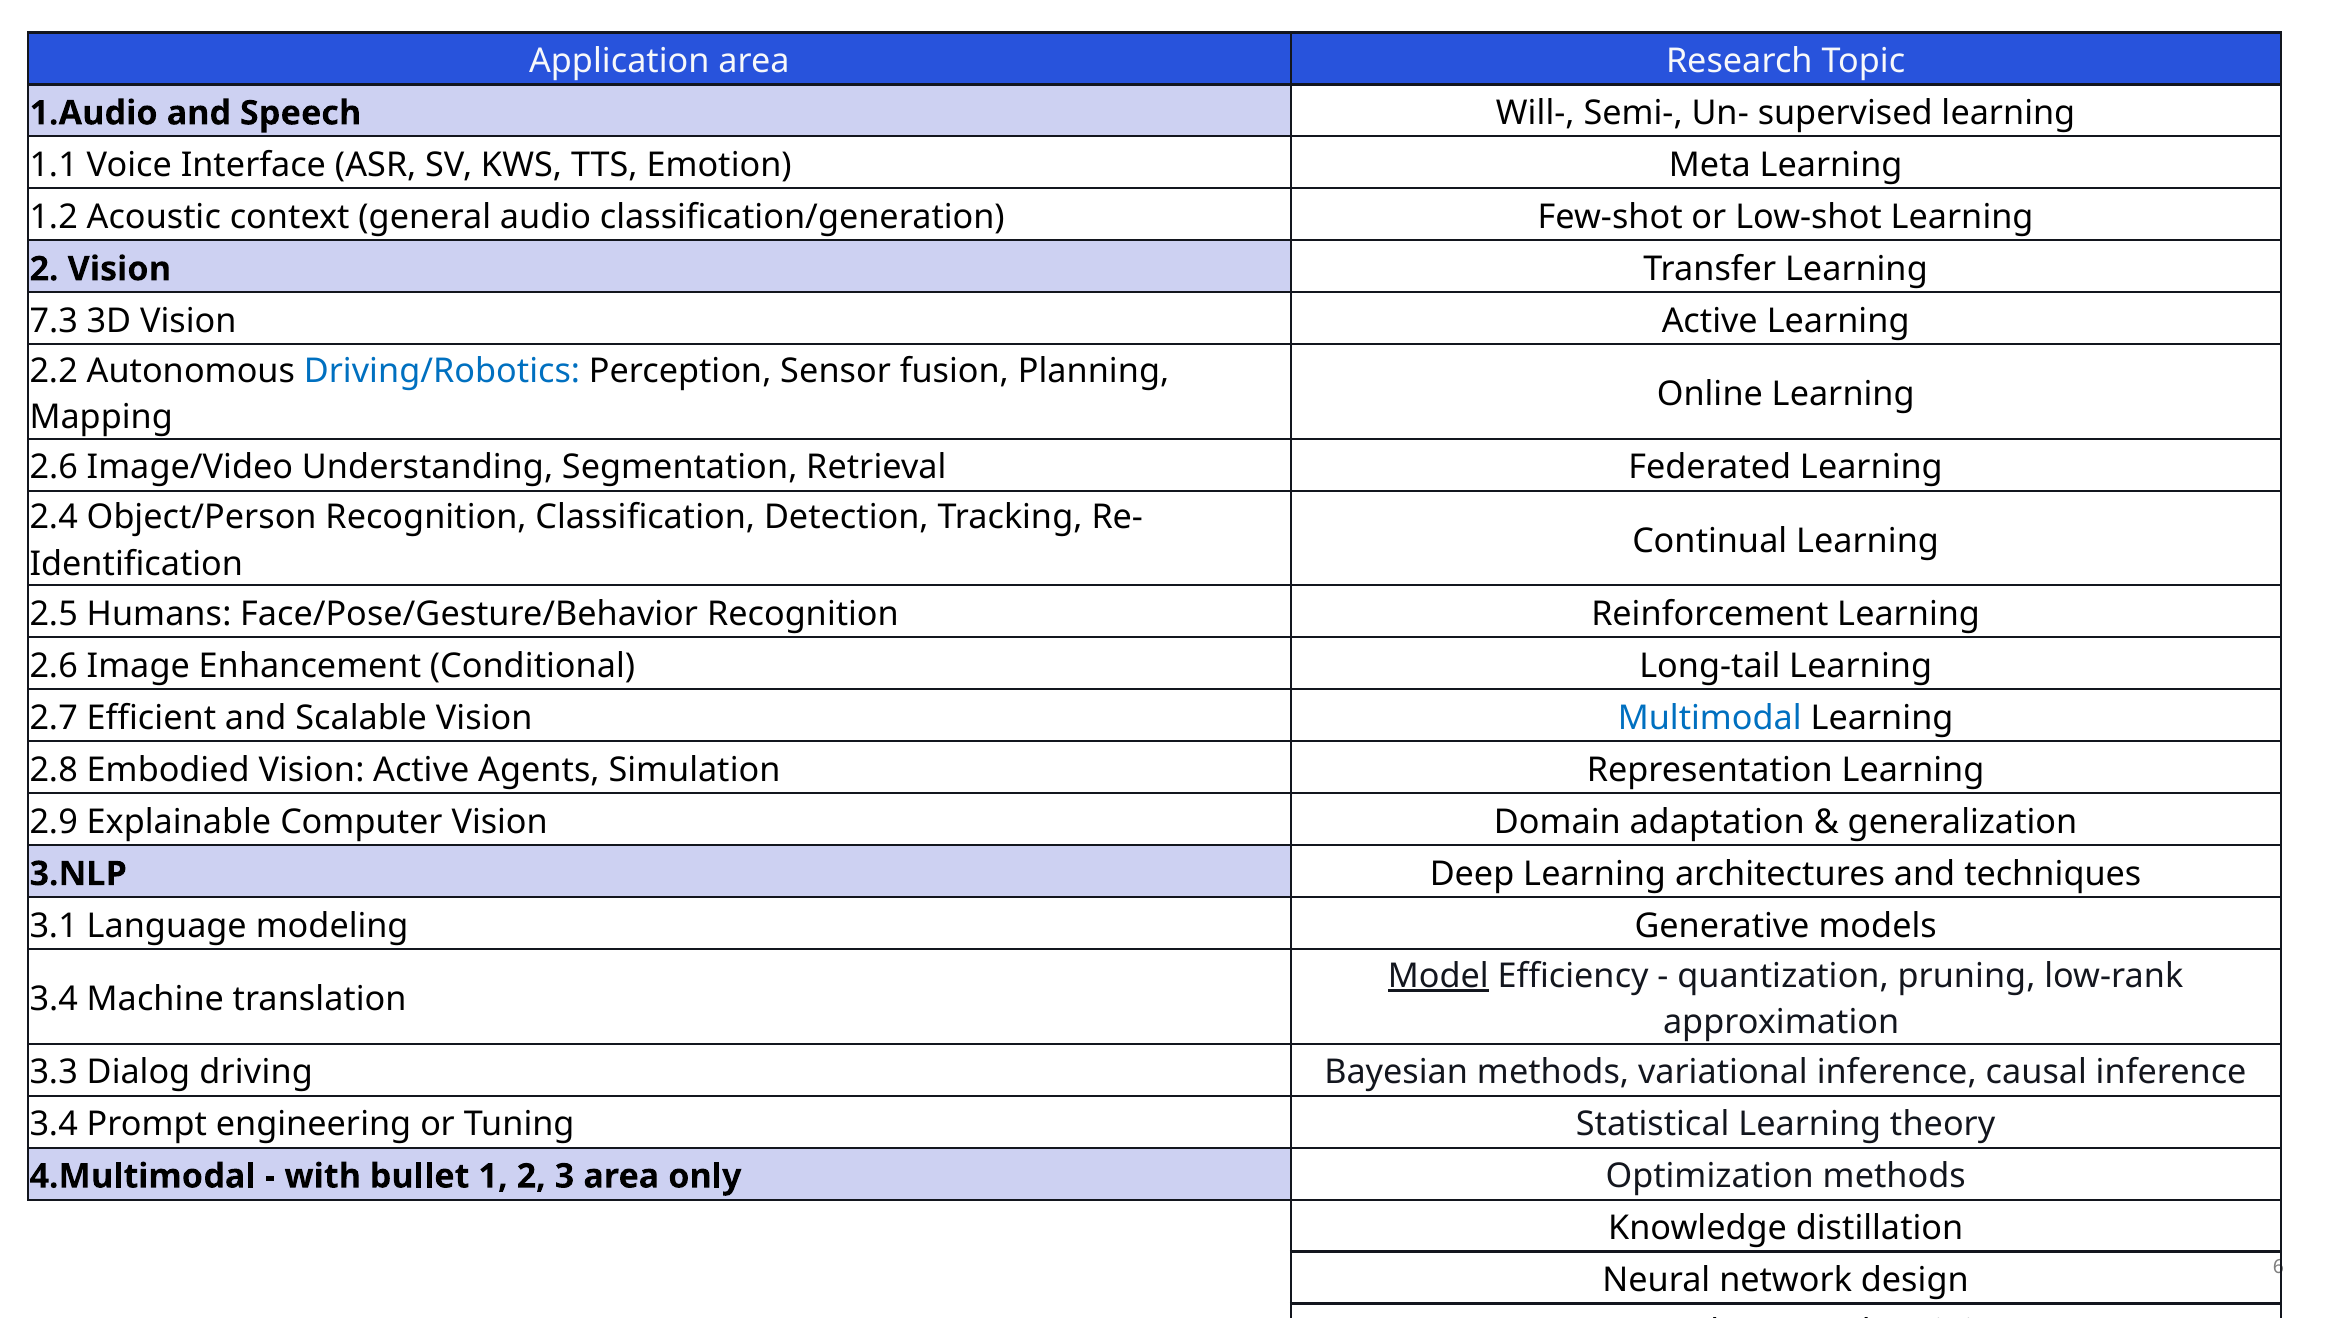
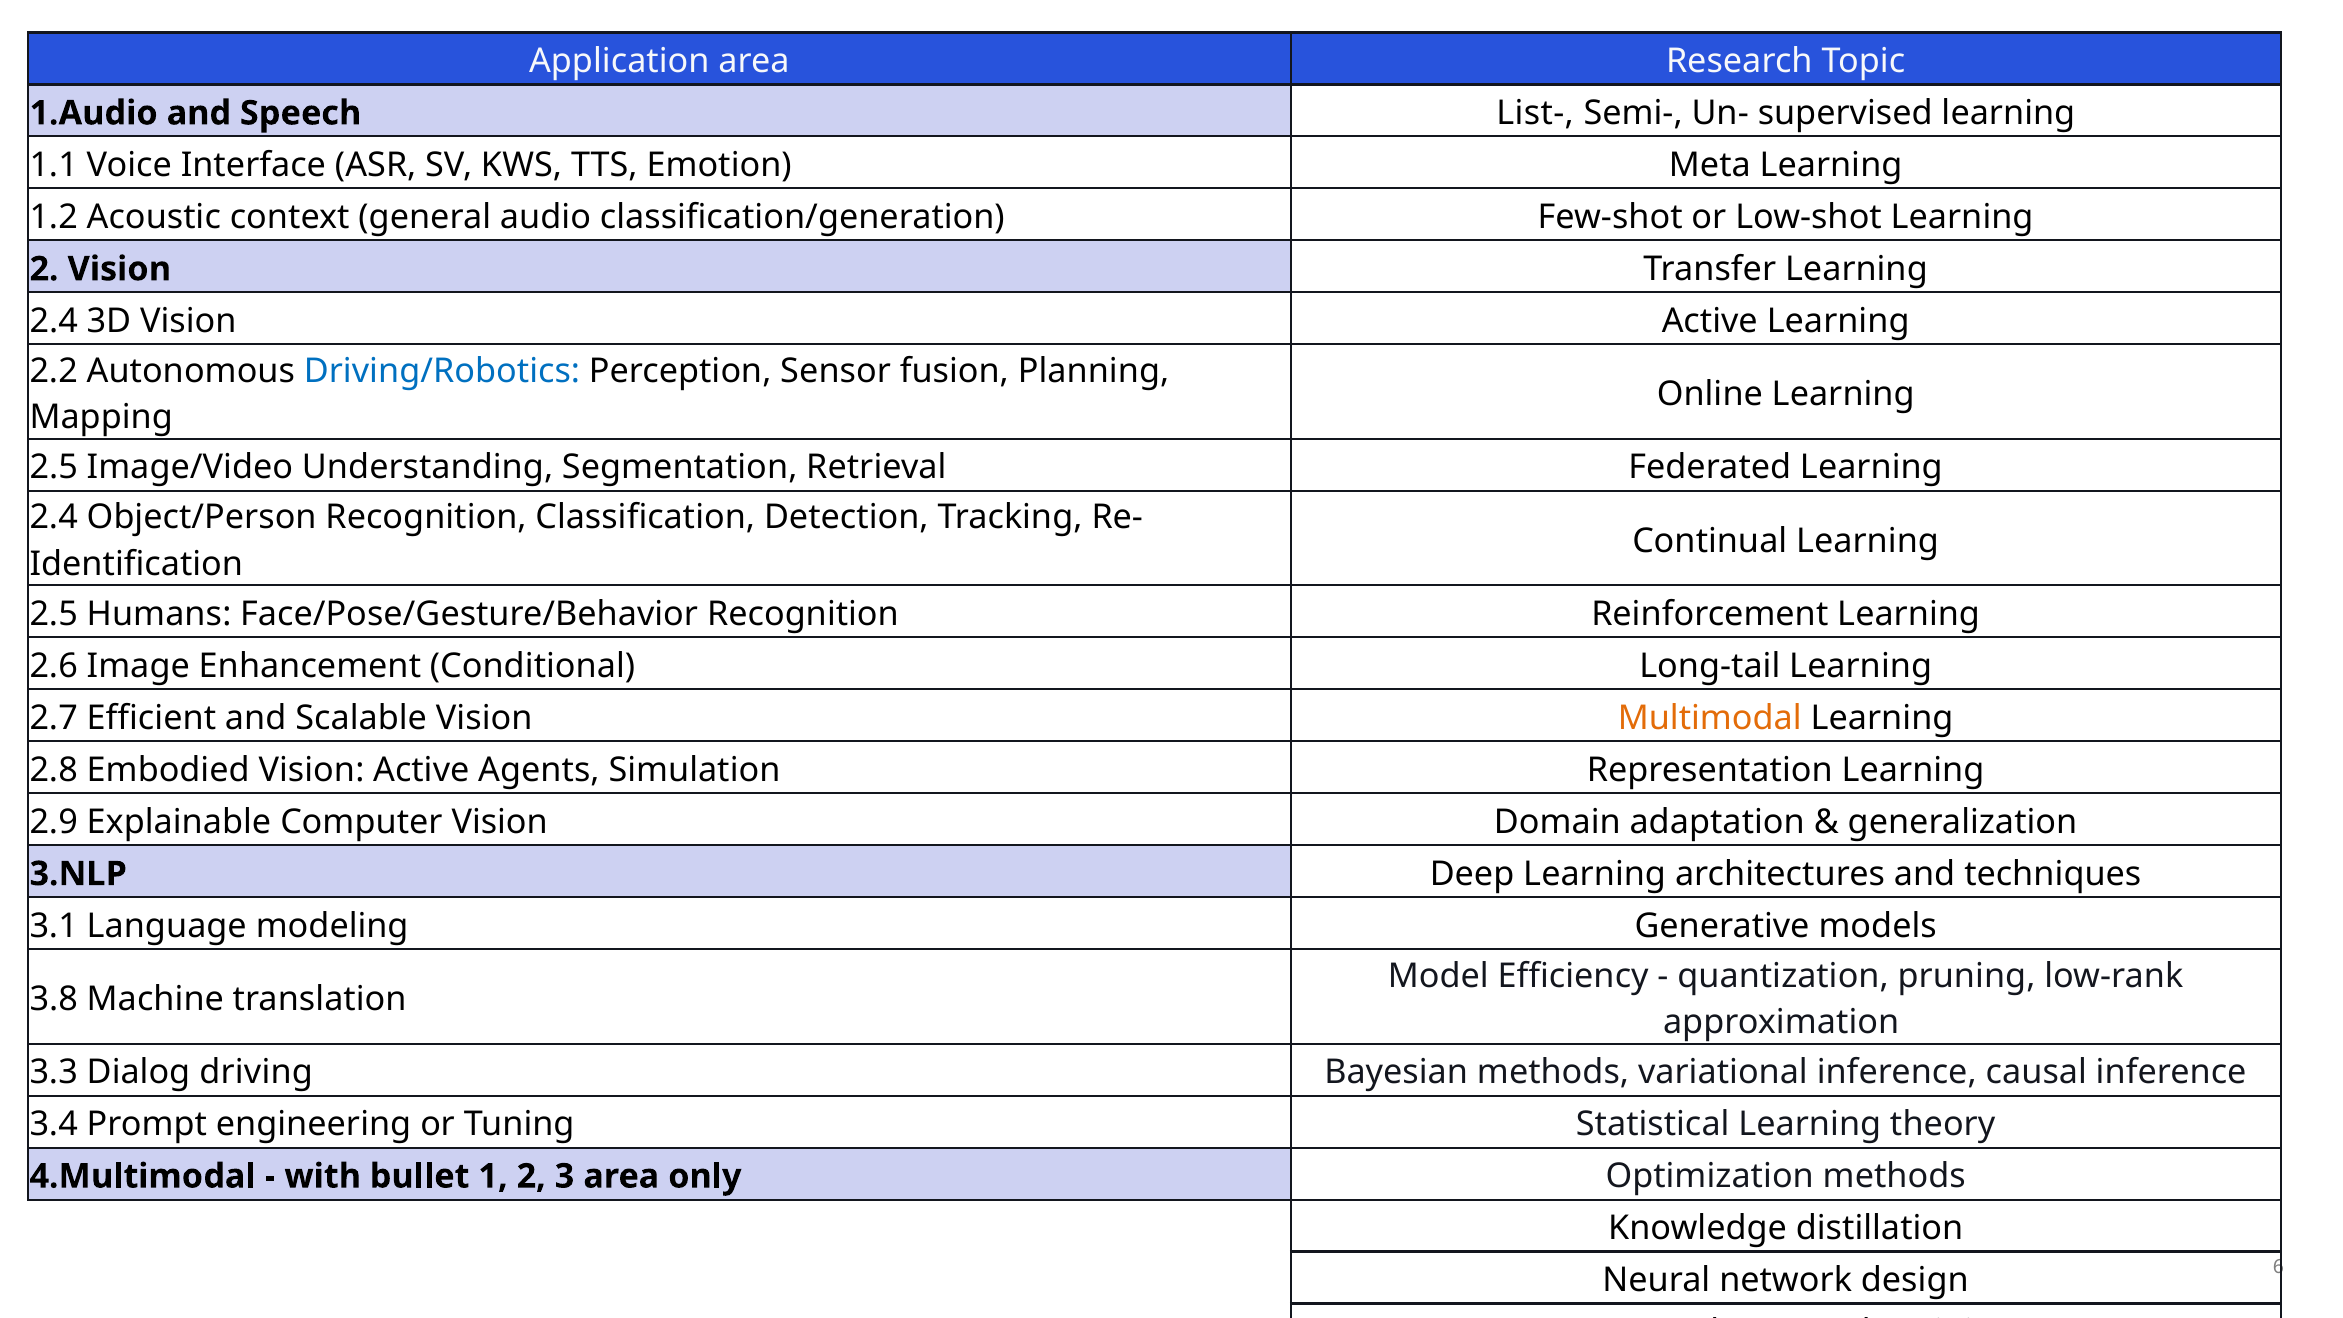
Will-: Will- -> List- (1535, 113)
7.3: 7.3 -> 2.4 (54, 321)
2.6: 2.6 -> 2.5 (54, 468)
Multimodal colour: blue -> orange (1710, 718)
Model underline: present -> none (1438, 976)
3.4: 3.4 -> 3.8 (54, 999)
